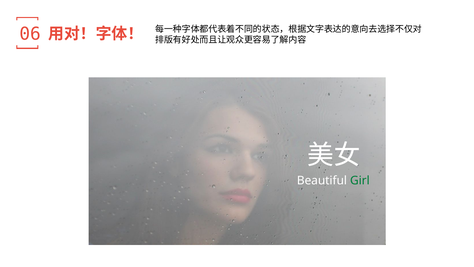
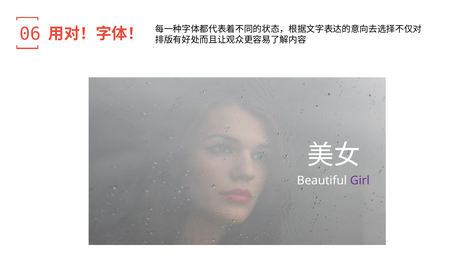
Girl colour: green -> purple (360, 180)
